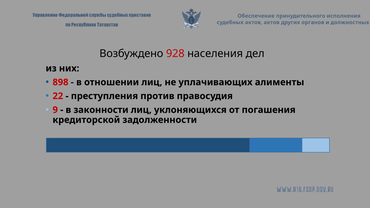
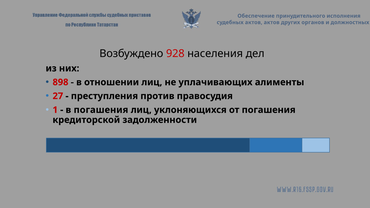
22: 22 -> 27 (58, 96)
9: 9 -> 1 (55, 110)
в законности: законности -> погашения (101, 110)
